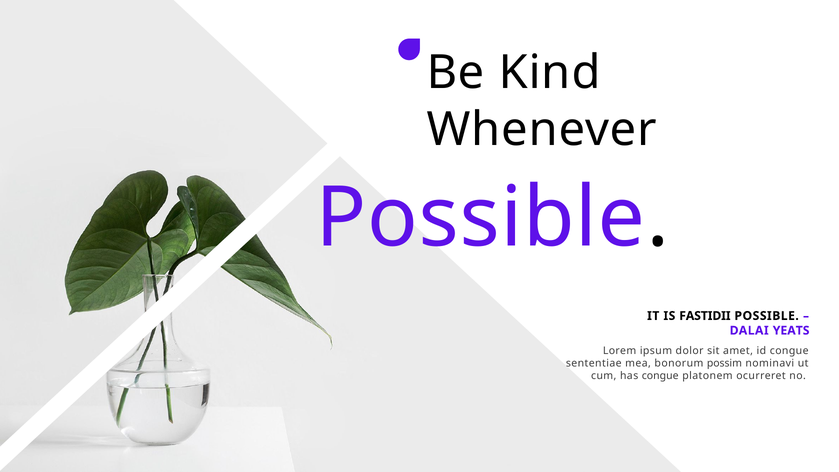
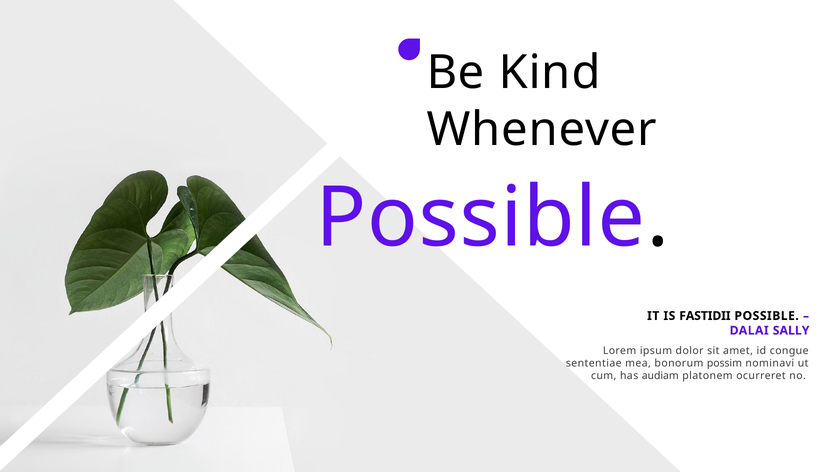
YEATS: YEATS -> SALLY (791, 331)
has congue: congue -> audiam (660, 376)
